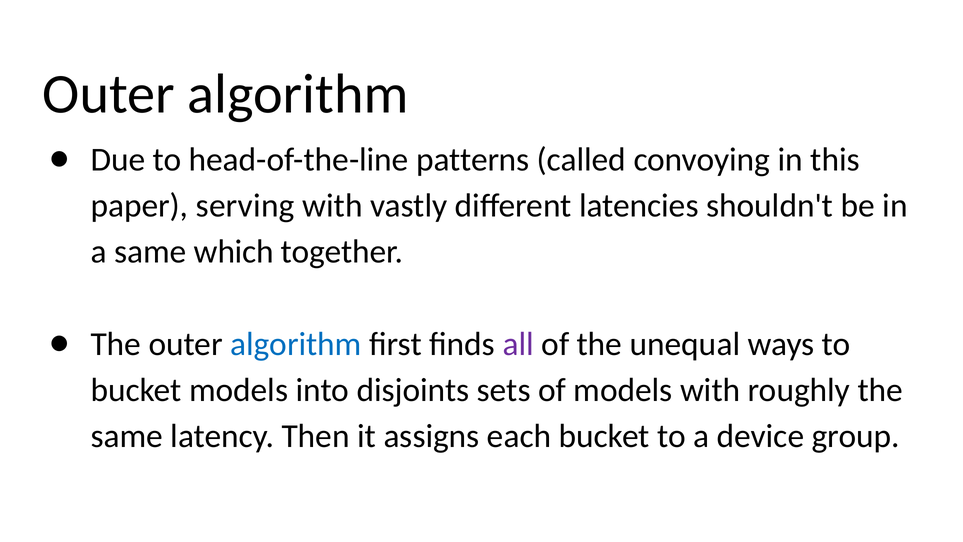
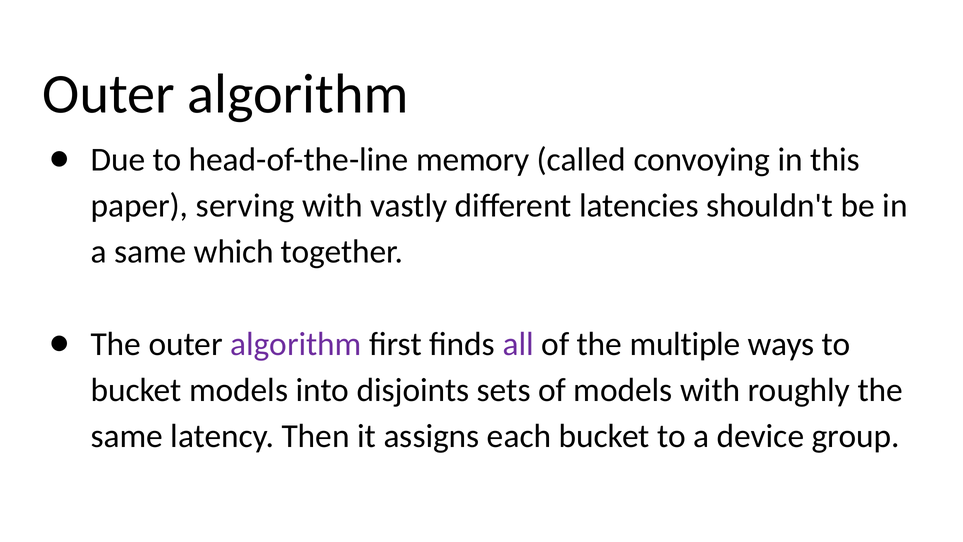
patterns: patterns -> memory (473, 159)
algorithm colour: blue -> purple (296, 344)
unequal: unequal -> multiple (685, 344)
